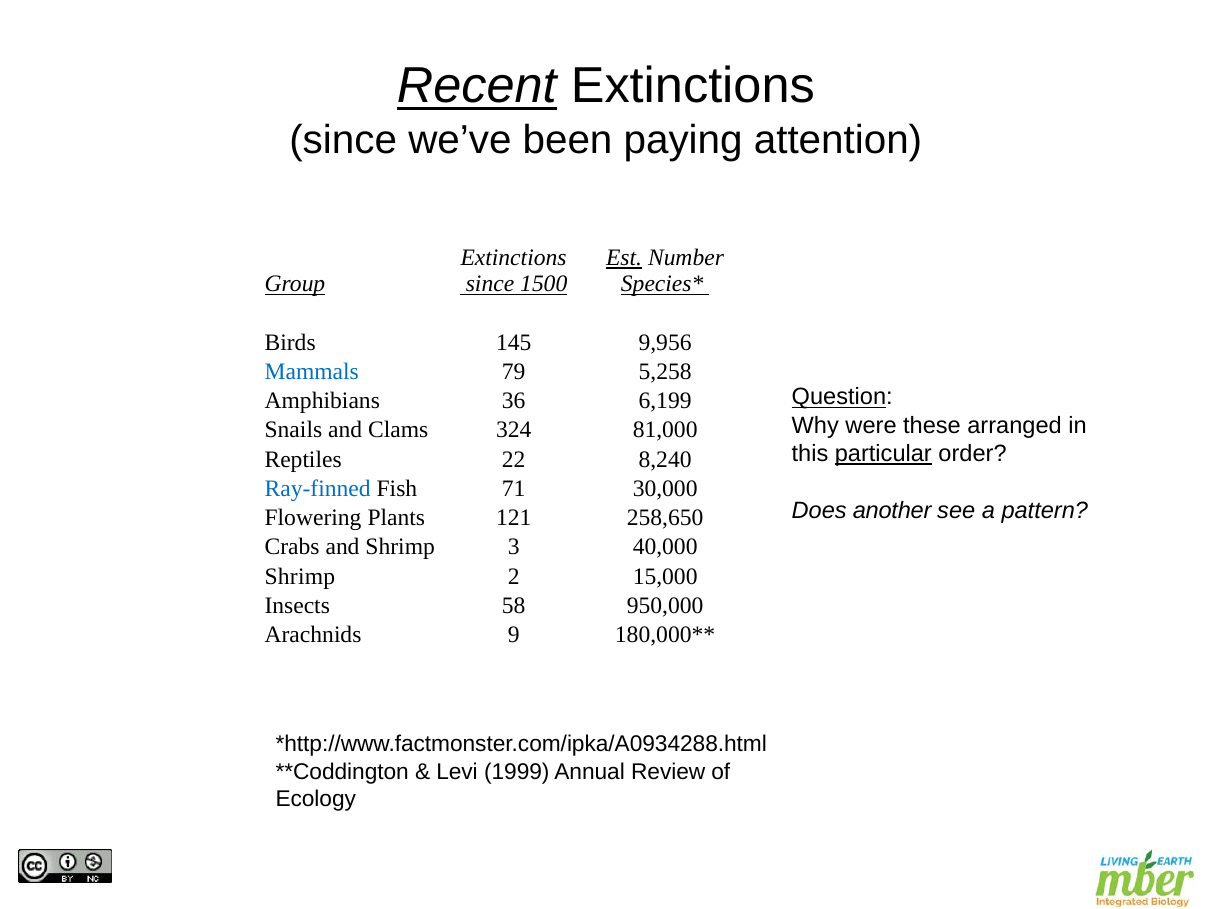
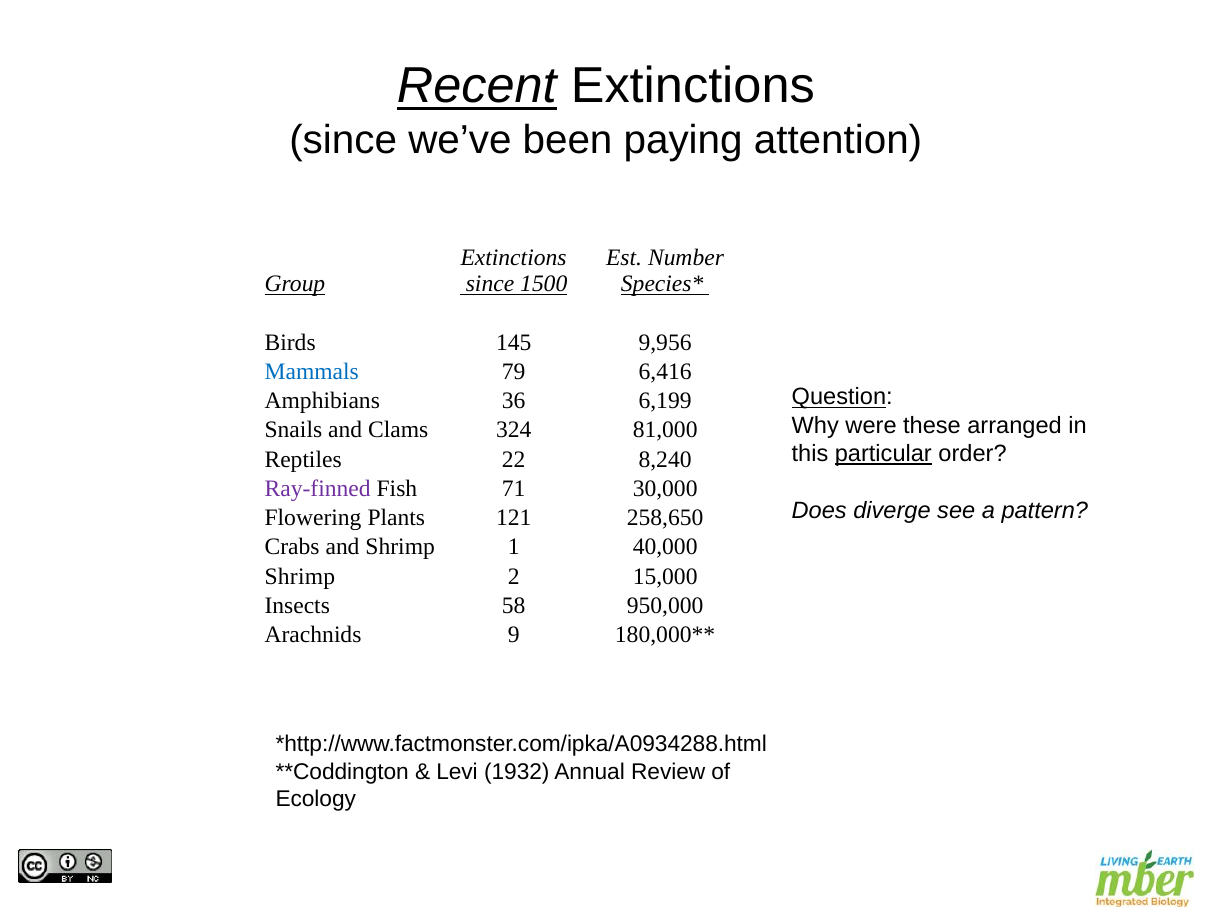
Est underline: present -> none (624, 258)
5,258: 5,258 -> 6,416 (665, 372)
Ray-finned colour: blue -> purple (318, 489)
another: another -> diverge (892, 510)
3: 3 -> 1 (514, 547)
1999: 1999 -> 1932 (517, 772)
